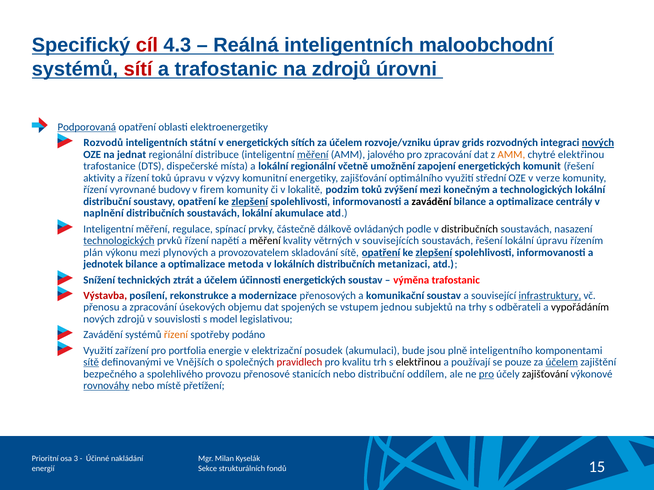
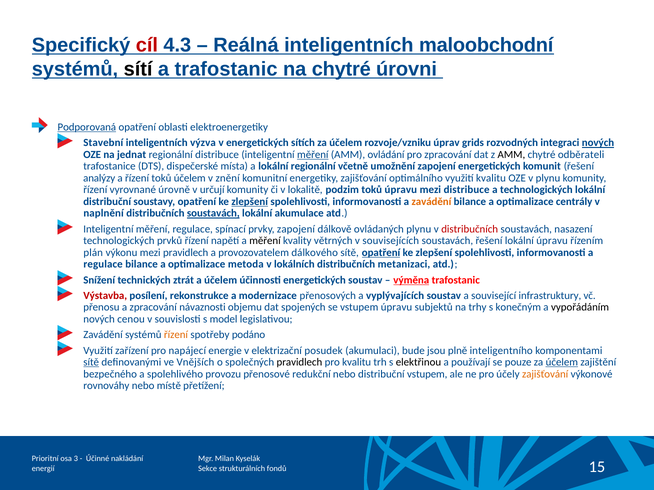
sítí colour: red -> black (138, 69)
na zdrojů: zdrojů -> chytré (341, 69)
Rozvodů: Rozvodů -> Stavební (103, 143)
státní: státní -> výzva (203, 143)
jalového: jalového -> ovládání (386, 155)
AMM colour: orange -> black (511, 155)
chytré elektřinou: elektřinou -> odběrateli (581, 155)
aktivity: aktivity -> analýzy (99, 178)
toků úpravu: úpravu -> účelem (190, 178)
výzvy: výzvy -> znění (228, 178)
využití střední: střední -> kvalitu (491, 178)
v verze: verze -> plynu (548, 178)
budovy: budovy -> úrovně (174, 190)
firem: firem -> určují (212, 190)
toků zvýšení: zvýšení -> úpravu (401, 190)
mezi konečným: konečným -> distribuce (467, 190)
zavádění colour: black -> orange (431, 202)
soustavách underline: none -> present (213, 214)
prvky částečně: částečně -> zapojení (296, 229)
ovládaných podle: podle -> plynu (419, 229)
distribučních colour: black -> red (470, 229)
technologických underline: present -> none (119, 241)
mezi plynových: plynových -> pravidlech (186, 253)
skladování: skladování -> dálkového (315, 253)
zlepšení underline: present -> none (434, 253)
jednotek: jednotek -> regulace (103, 265)
výměna underline: none -> present (411, 280)
komunikační: komunikační -> vyplývajících (395, 296)
infrastruktury underline: present -> none (550, 296)
úsekových: úsekových -> návaznosti (202, 308)
vstupem jednou: jednou -> úpravu (396, 308)
odběrateli: odběrateli -> konečným (518, 308)
nových zdrojů: zdrojů -> cenou (131, 319)
portfolia: portfolia -> napájecí (187, 351)
pravidlech colour: red -> black (299, 363)
stanicích: stanicích -> redukční (311, 374)
distribuční oddílem: oddílem -> vstupem (427, 374)
pro underline: present -> none (486, 374)
zajišťování colour: black -> orange (545, 374)
rovnováhy underline: present -> none (106, 386)
